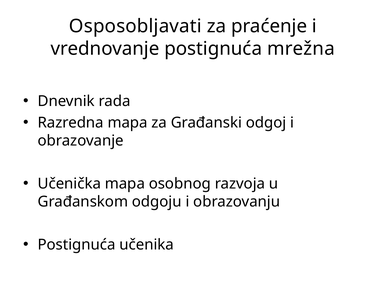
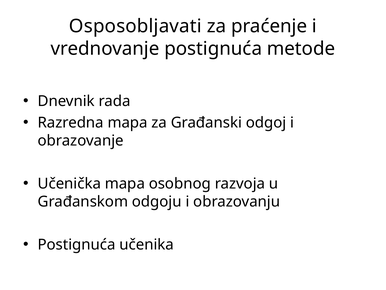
mrežna: mrežna -> metode (301, 49)
